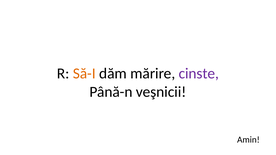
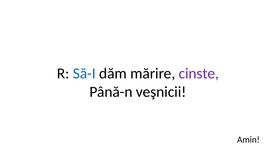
Să-I colour: orange -> blue (84, 74)
